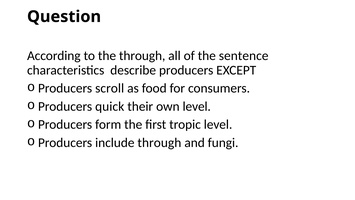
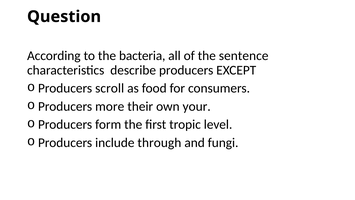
the through: through -> bacteria (142, 56)
quick: quick -> more (110, 106)
own level: level -> your (197, 106)
